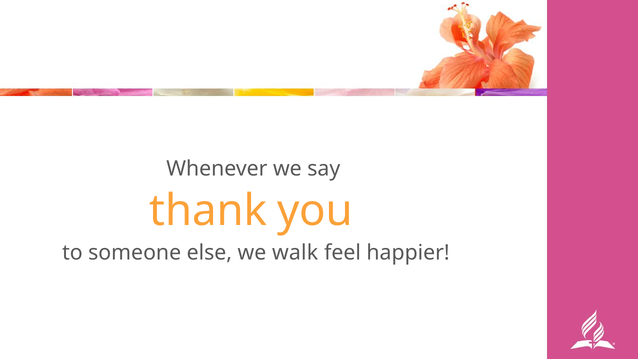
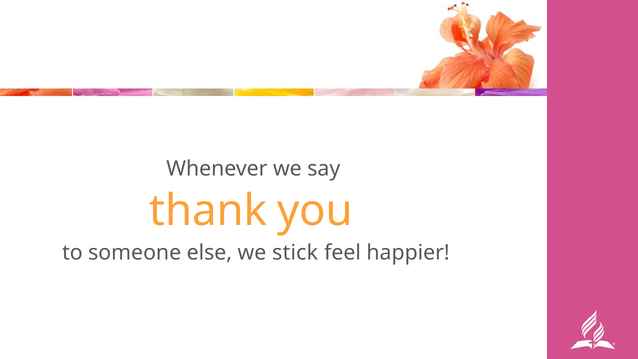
walk: walk -> stick (295, 252)
